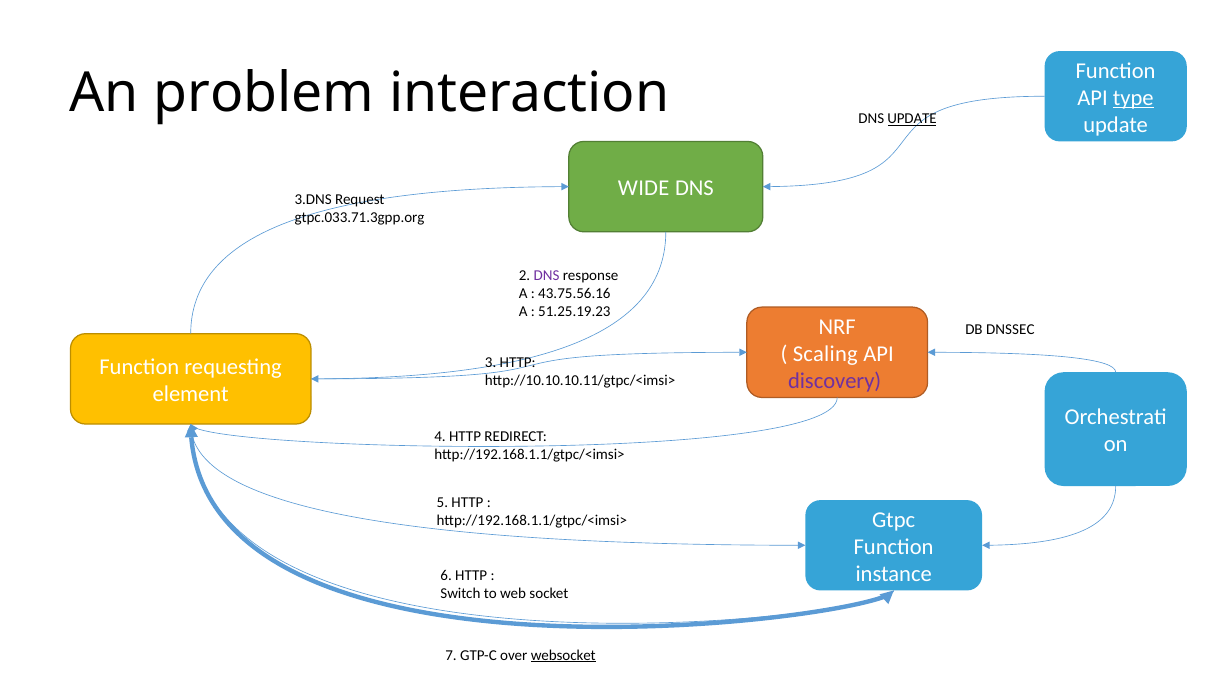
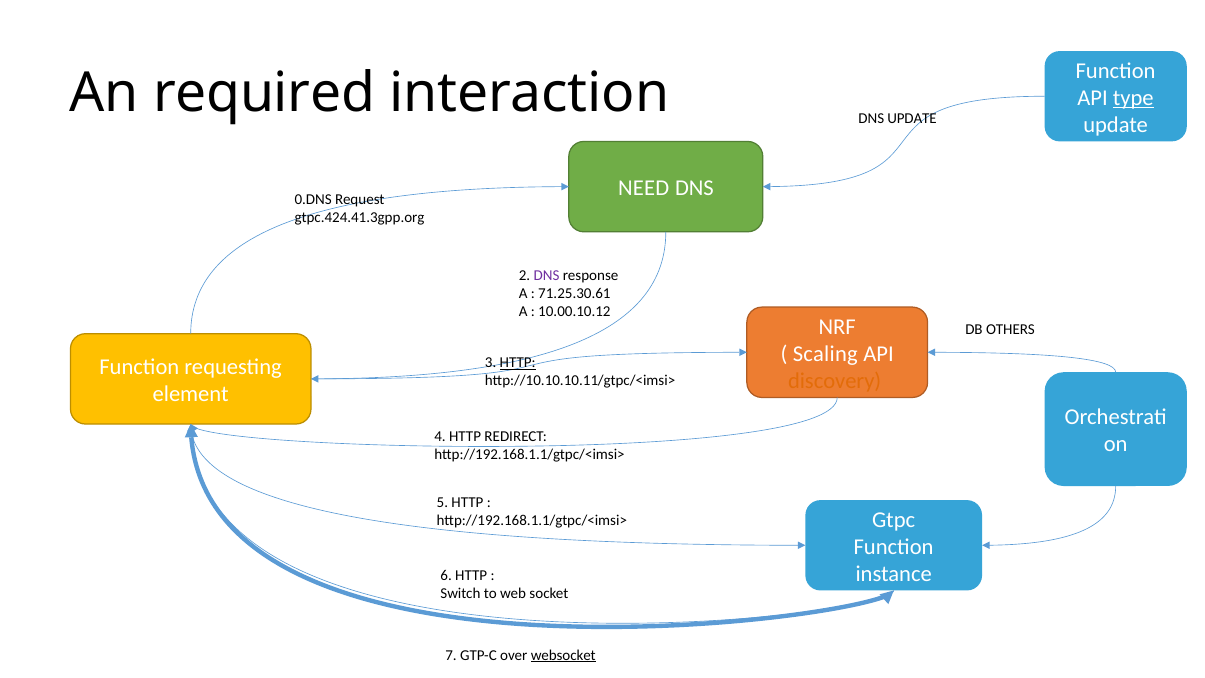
problem: problem -> required (264, 93)
UPDATE underline: present -> none (912, 118)
WIDE: WIDE -> NEED (644, 188)
3.DNS: 3.DNS -> 0.DNS (313, 199)
gtpc.033.71.3gpp.org: gtpc.033.71.3gpp.org -> gtpc.424.41.3gpp.org (360, 217)
43.75.56.16: 43.75.56.16 -> 71.25.30.61 (574, 293)
51.25.19.23: 51.25.19.23 -> 10.00.10.12 (574, 311)
DNSSEC: DNSSEC -> OTHERS (1010, 329)
HTTP underline: none -> present (518, 363)
discovery colour: purple -> orange (835, 381)
